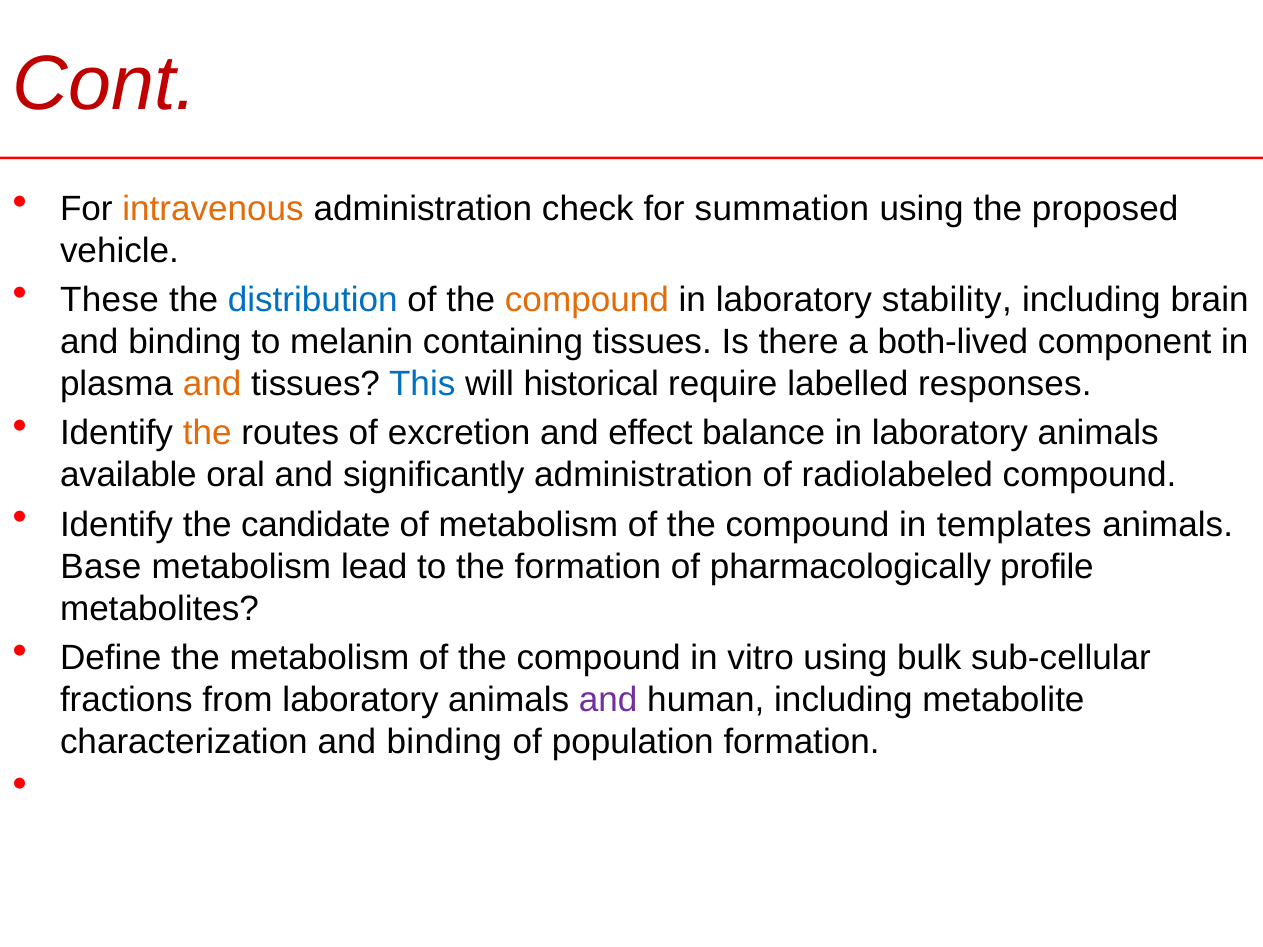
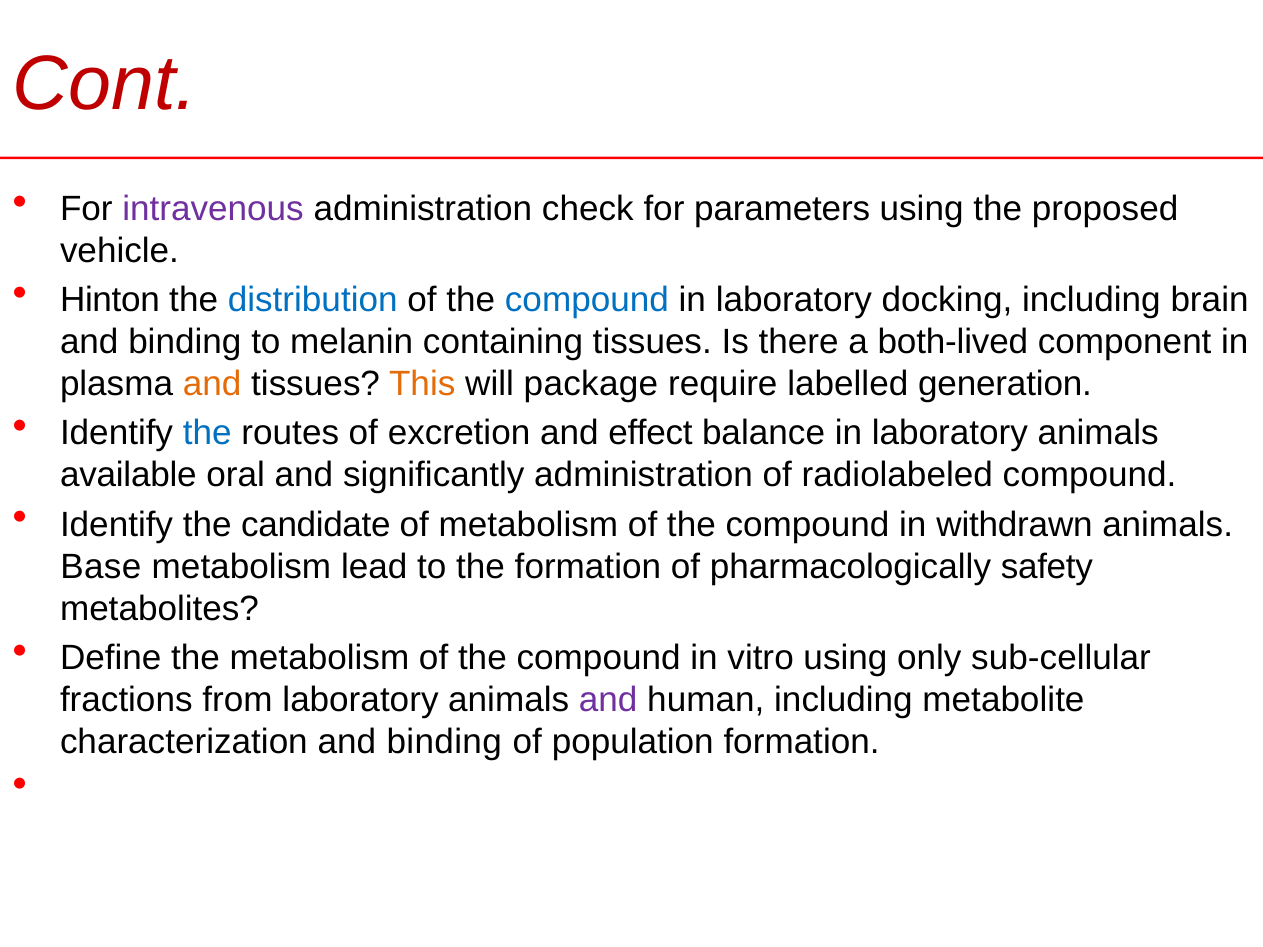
intravenous colour: orange -> purple (213, 209)
summation: summation -> parameters (782, 209)
These: These -> Hinton (110, 300)
compound colour: orange -> blue (587, 300)
stability: stability -> docking (947, 300)
This colour: blue -> orange (422, 384)
historical: historical -> package (591, 384)
responses: responses -> generation (1005, 384)
the colour: orange -> blue (207, 433)
templates: templates -> withdrawn (1015, 525)
profile: profile -> safety (1047, 567)
bulk: bulk -> only (929, 658)
